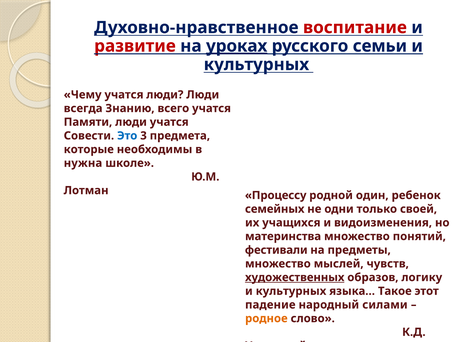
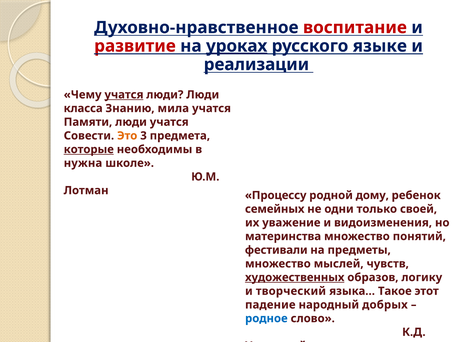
семьи: семьи -> языке (380, 46)
культурных: культурных -> реализации (256, 64)
учатся underline: none -> present (124, 95)
всегда: всегда -> класса (83, 108)
всего: всего -> мила (173, 108)
Это colour: blue -> orange (127, 136)
которые underline: none -> present (89, 149)
один: один -> дому (372, 195)
учащихся: учащихся -> уважение (291, 223)
культурных: культурных -> творческий (291, 291)
силами: силами -> добрых (385, 305)
родное colour: orange -> blue (266, 318)
